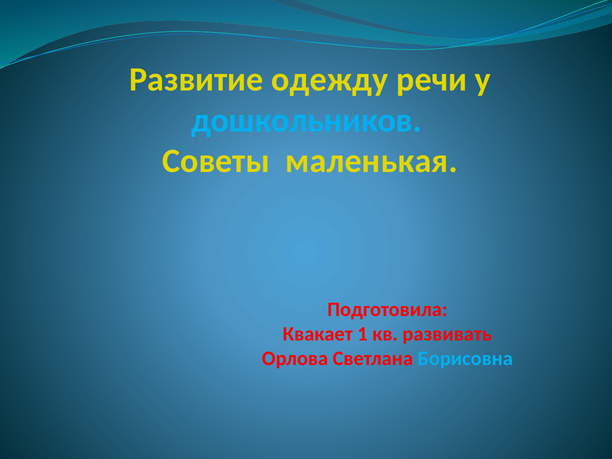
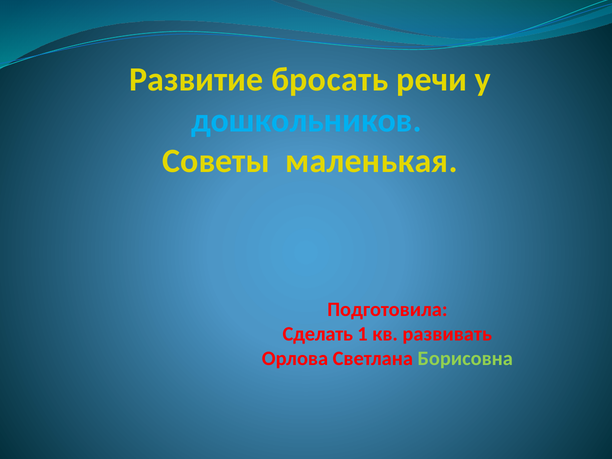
одежду: одежду -> бросать (330, 80)
Квакает: Квакает -> Сделать (318, 334)
Борисовна colour: light blue -> light green (465, 358)
